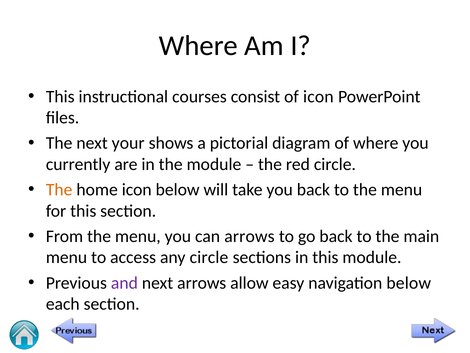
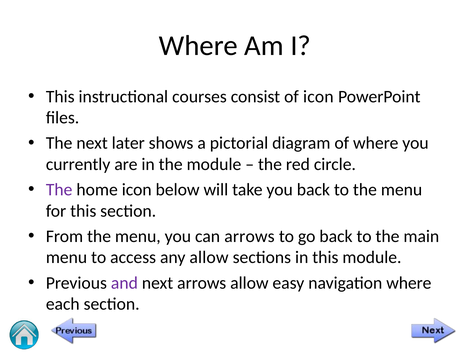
your: your -> later (128, 143)
The colour: orange -> purple (59, 189)
any circle: circle -> allow (209, 257)
navigation below: below -> where (409, 282)
